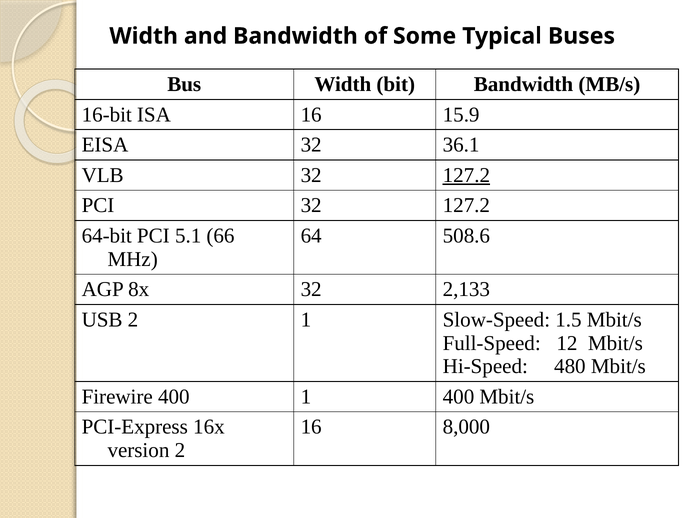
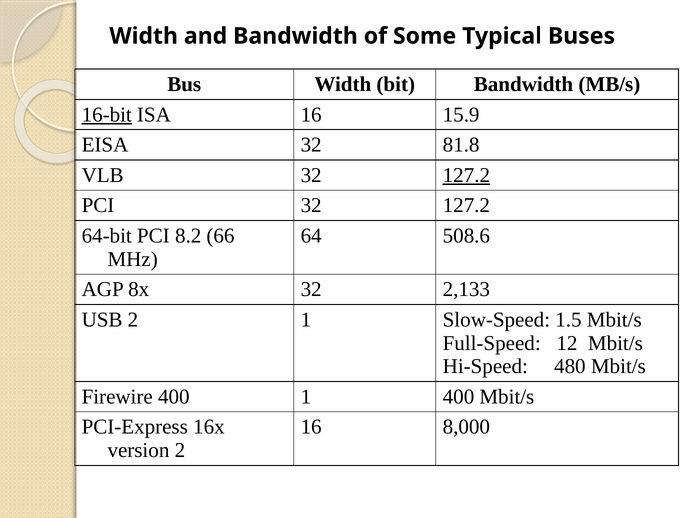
16-bit underline: none -> present (107, 114)
36.1: 36.1 -> 81.8 (461, 145)
5.1: 5.1 -> 8.2 (188, 236)
